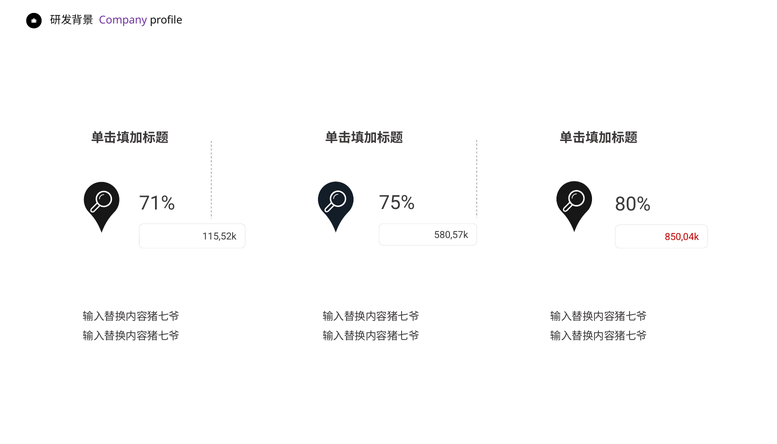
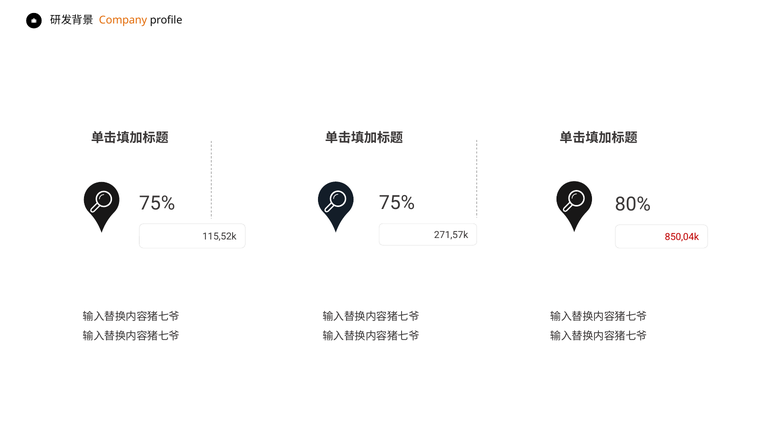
Company colour: purple -> orange (123, 20)
71%: 71% -> 75% (157, 203)
580,57k: 580,57k -> 271,57k (451, 235)
